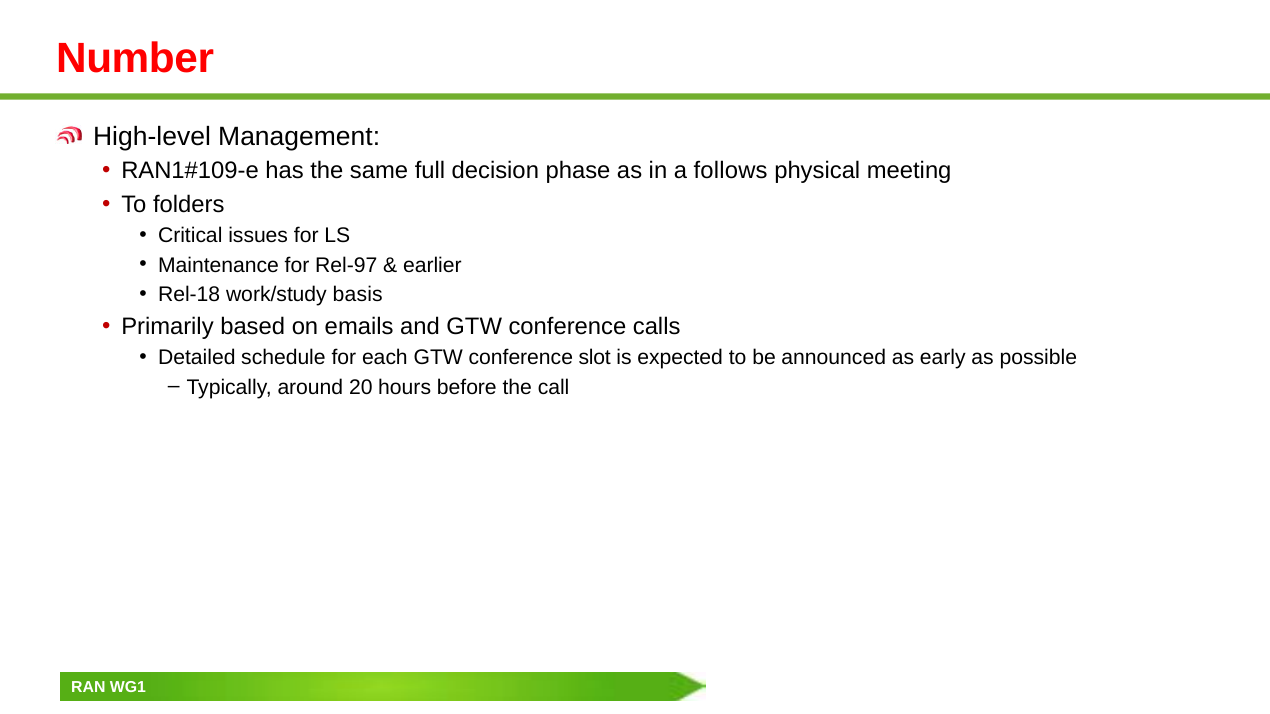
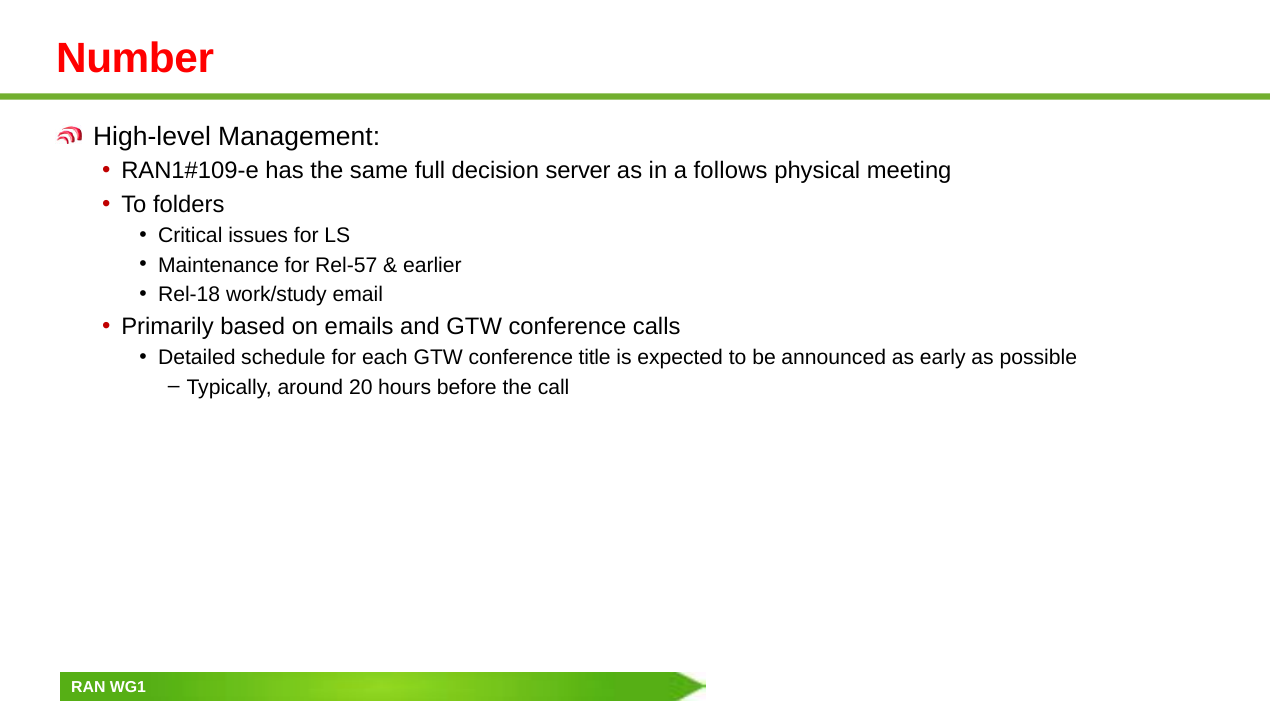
phase: phase -> server (578, 171)
Rel-97: Rel-97 -> Rel-57 (346, 265)
basis: basis -> email (358, 295)
slot: slot -> title (595, 358)
